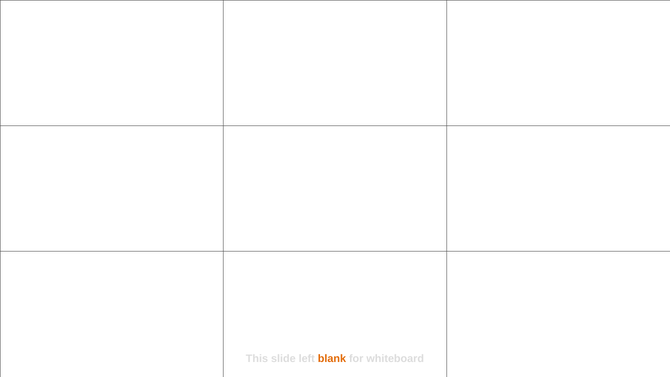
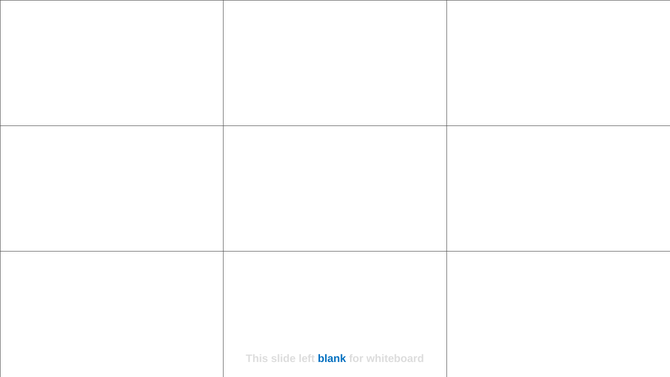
blank colour: orange -> blue (332, 359)
